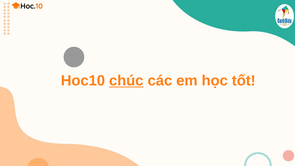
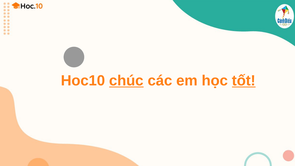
tốt underline: none -> present (244, 81)
